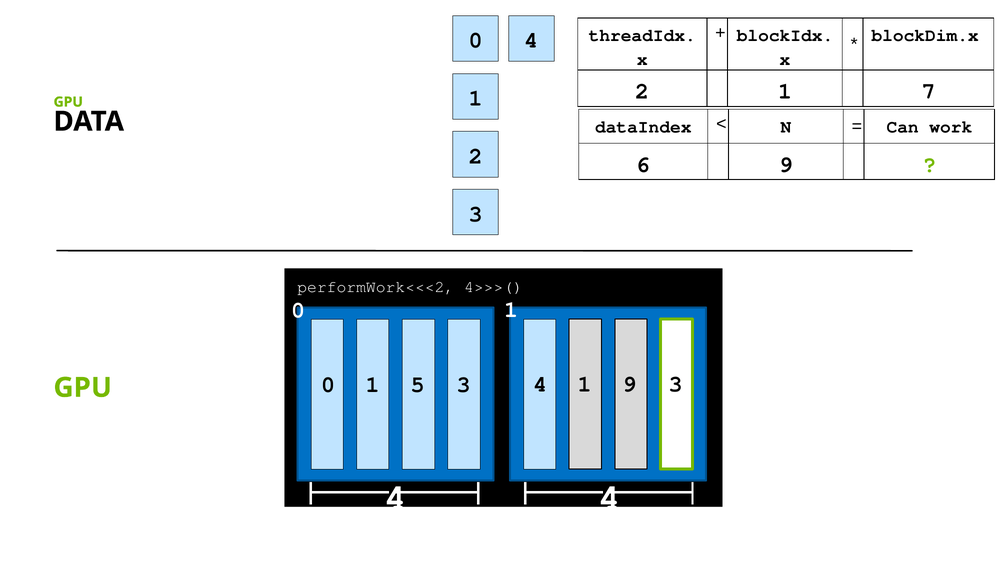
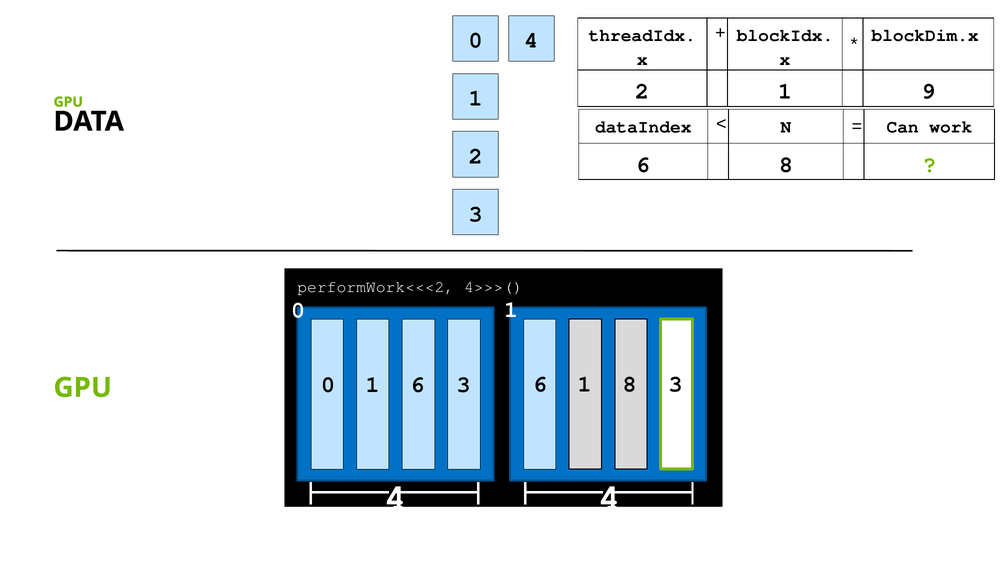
7: 7 -> 9 (928, 91)
6 9: 9 -> 8 (786, 165)
1 5: 5 -> 6 (418, 385)
3 4: 4 -> 6 (540, 384)
1 9: 9 -> 8 (630, 384)
